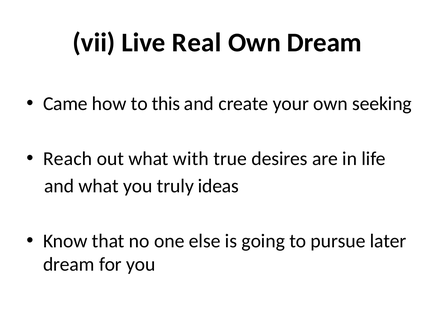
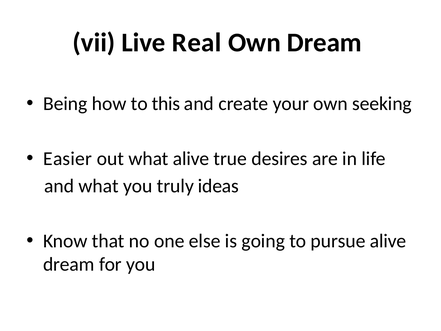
Came: Came -> Being (65, 104)
Reach: Reach -> Easier (68, 158)
what with: with -> alive (191, 158)
pursue later: later -> alive (388, 241)
